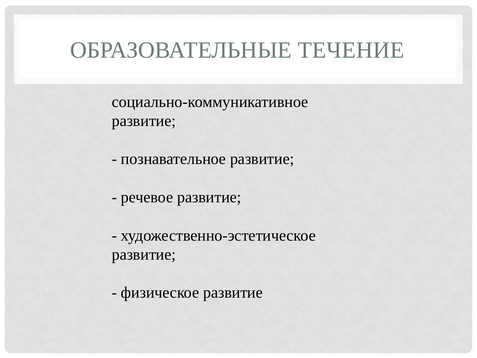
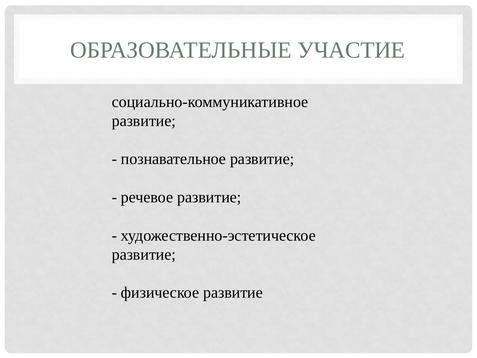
ТЕЧЕНИЕ: ТЕЧЕНИЕ -> УЧАСТИЕ (351, 50)
